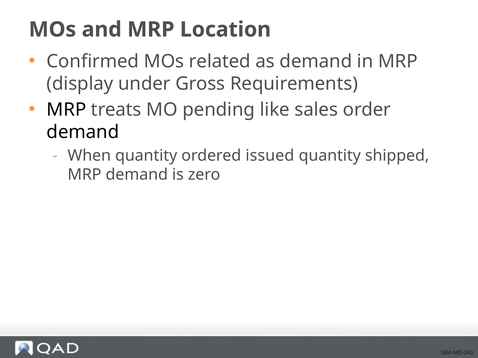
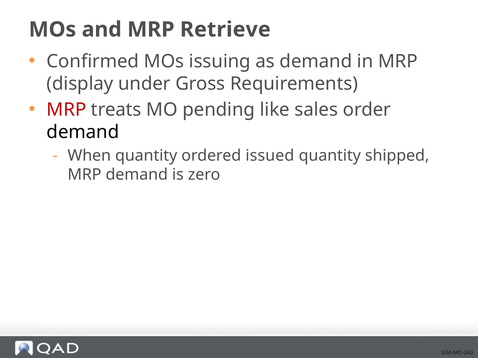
Location: Location -> Retrieve (225, 30)
related: related -> issuing (220, 61)
MRP colour: black -> red (66, 110)
